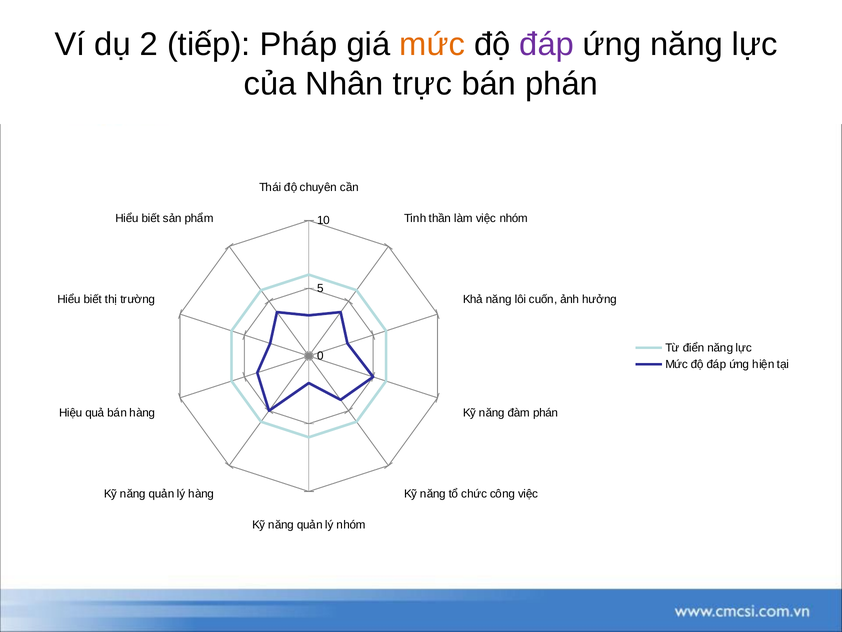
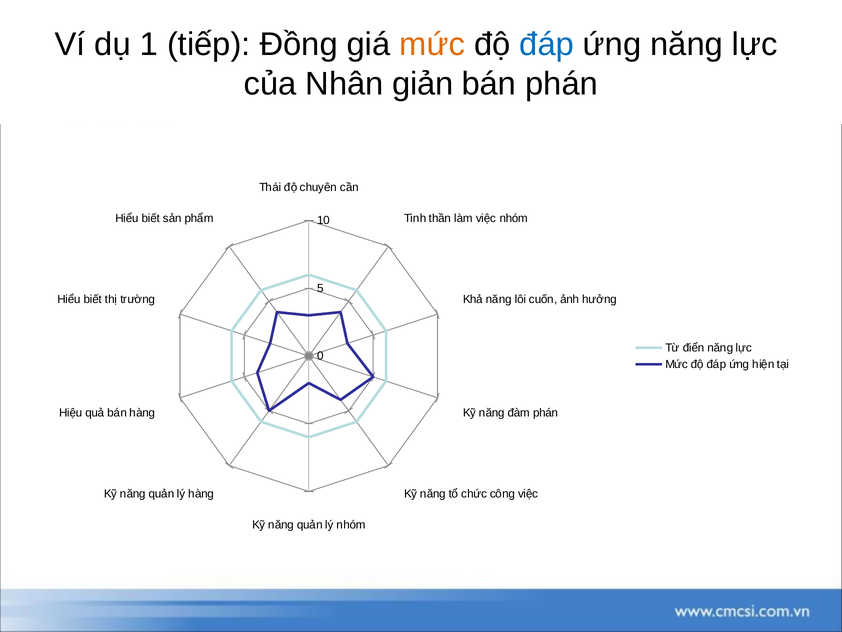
2: 2 -> 1 (149, 45)
Pháp: Pháp -> Đồng (299, 45)
đáp colour: purple -> blue (547, 45)
trực: trực -> giản (423, 84)
